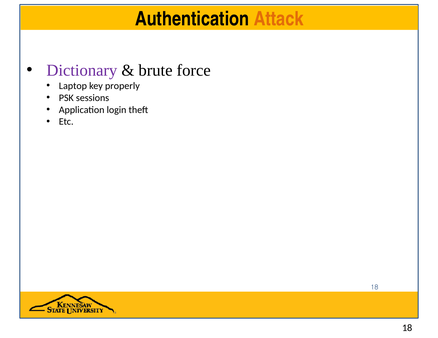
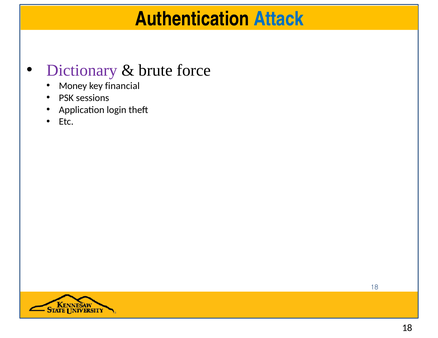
Attack colour: orange -> blue (279, 19)
Laptop: Laptop -> Money (73, 86)
properly: properly -> financial (122, 86)
